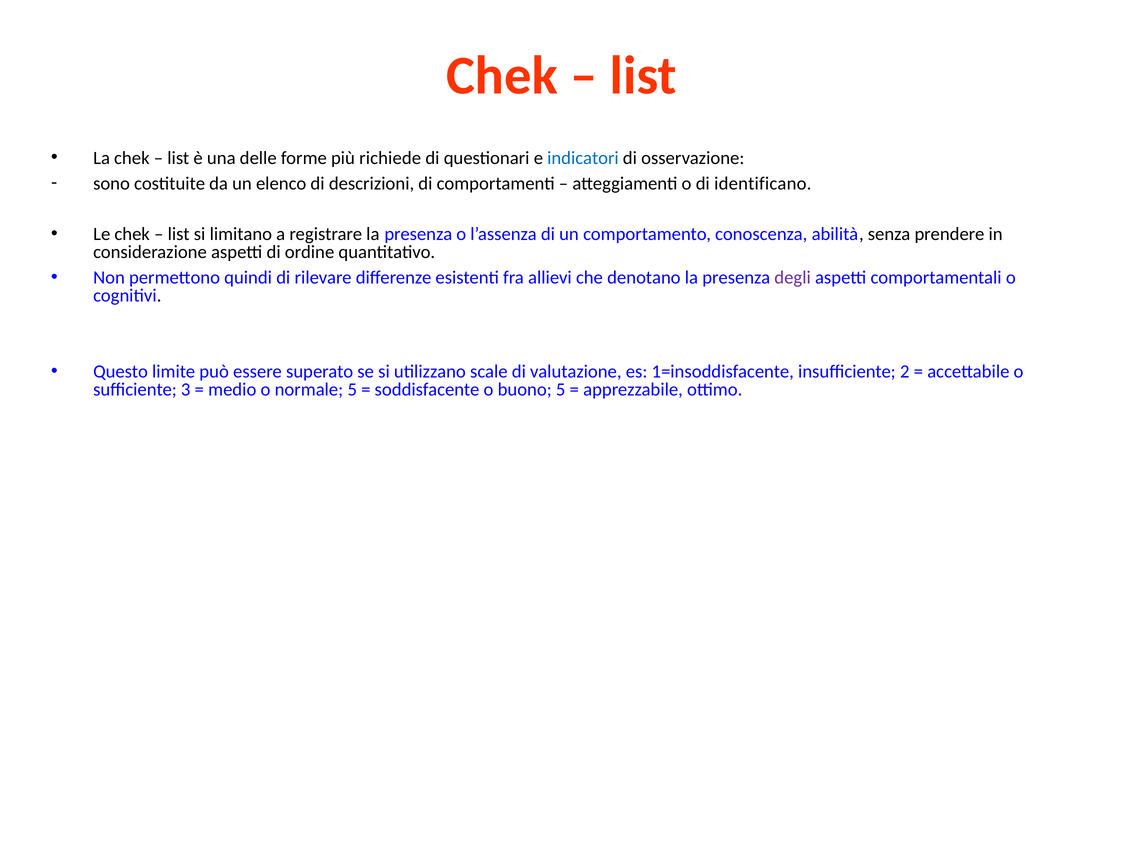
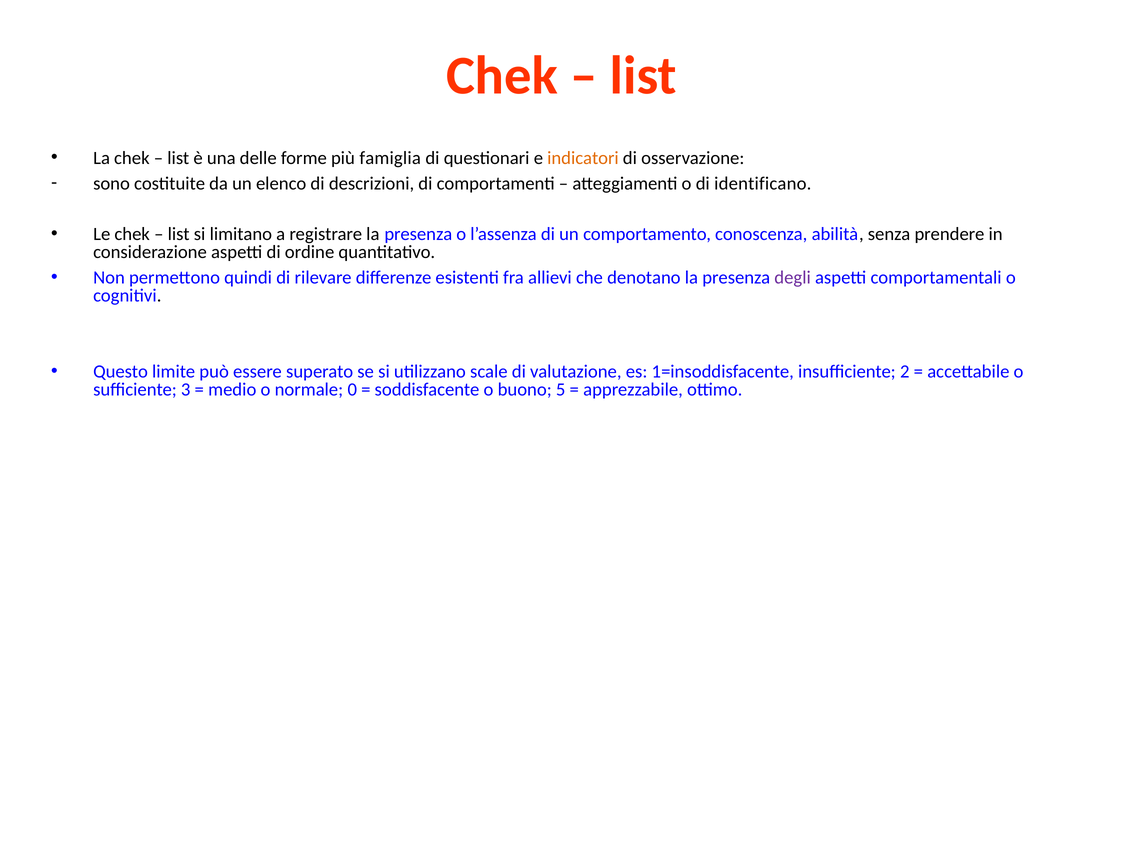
richiede: richiede -> famiglia (390, 158)
indicatori colour: blue -> orange (583, 158)
normale 5: 5 -> 0 (352, 390)
